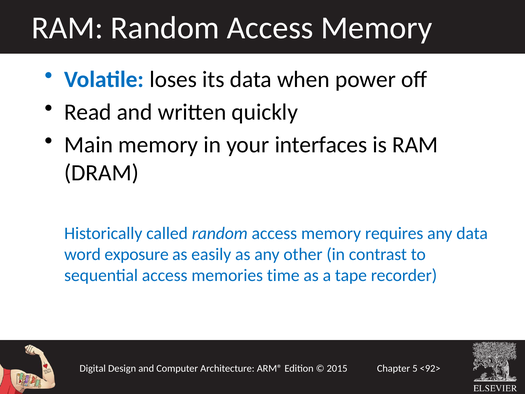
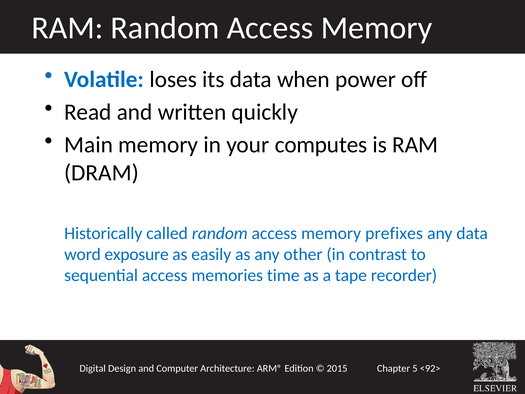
interfaces: interfaces -> computes (321, 145)
requires: requires -> prefixes (394, 233)
